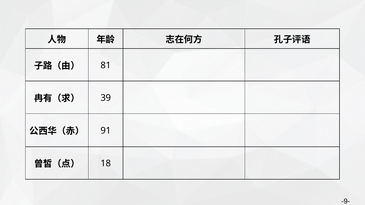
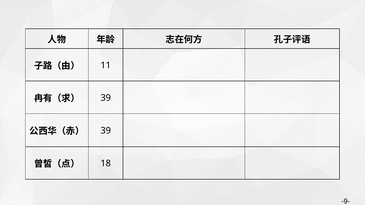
81: 81 -> 11 (106, 65)
91: 91 -> 39 (106, 131)
